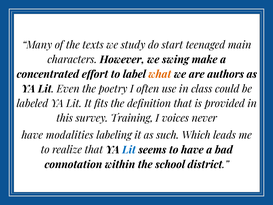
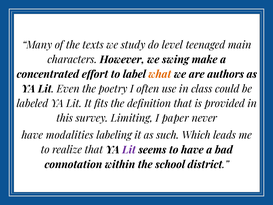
start: start -> level (172, 45)
Training: Training -> Limiting (132, 118)
voices: voices -> paper (175, 118)
Lit colour: blue -> purple (129, 150)
